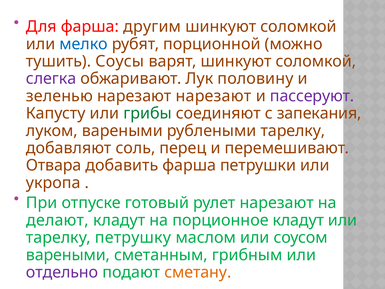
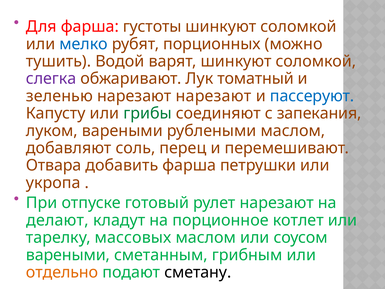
другим: другим -> густоты (152, 27)
порционной: порционной -> порционных (212, 44)
Соусы: Соусы -> Водой (120, 61)
половину: половину -> томатный (256, 79)
пассеруют colour: purple -> blue (312, 96)
рублеными тарелку: тарелку -> маслом (293, 131)
порционное кладут: кладут -> котлет (298, 220)
петрушку: петрушку -> массовых (133, 237)
отдельно colour: purple -> orange (62, 272)
сметану colour: orange -> black (198, 272)
